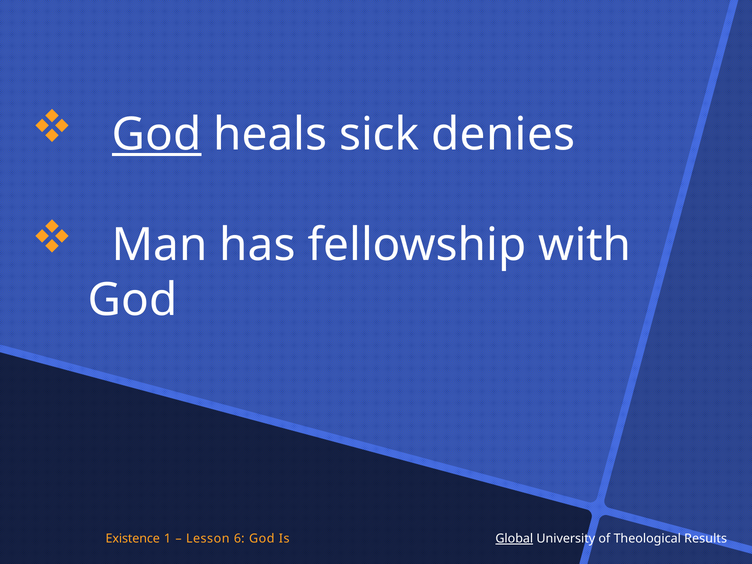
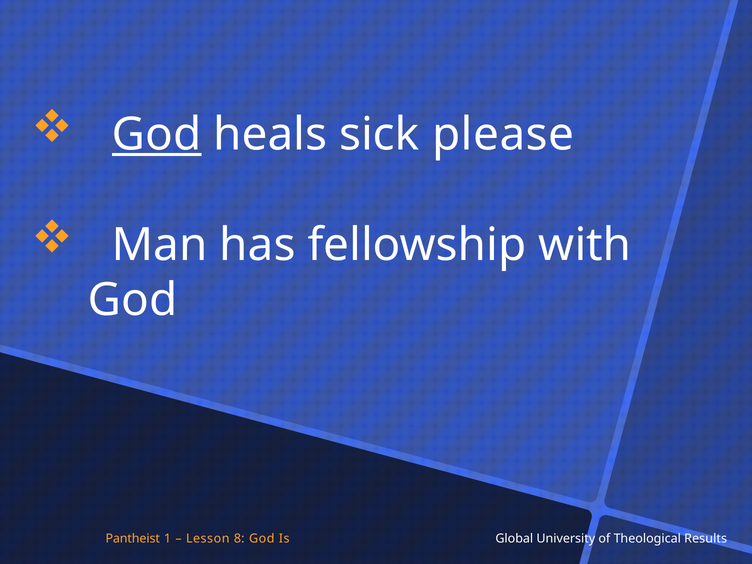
denies: denies -> please (503, 135)
Existence: Existence -> Pantheist (133, 539)
6: 6 -> 8 (239, 539)
Global underline: present -> none (514, 539)
